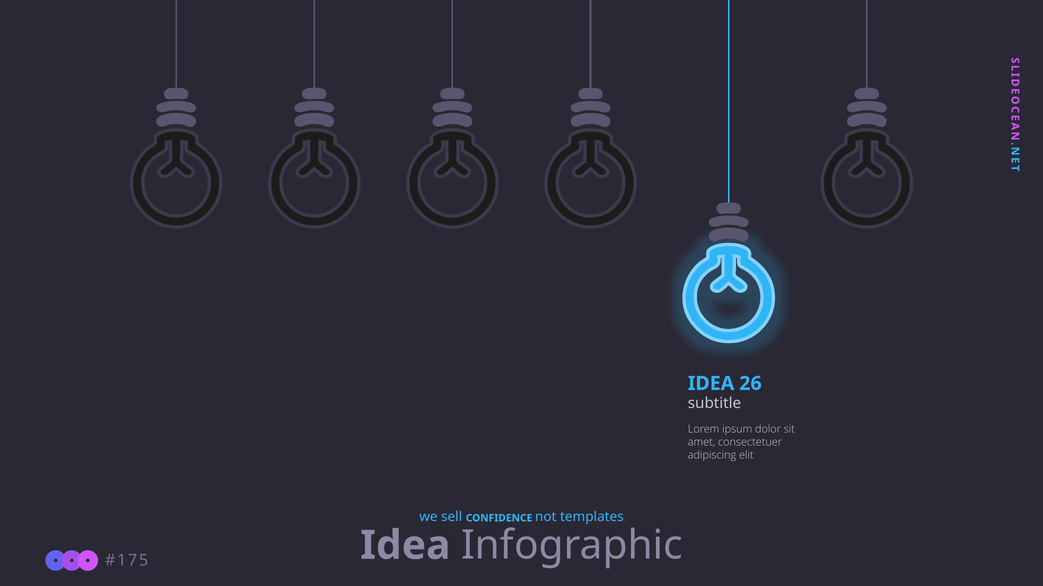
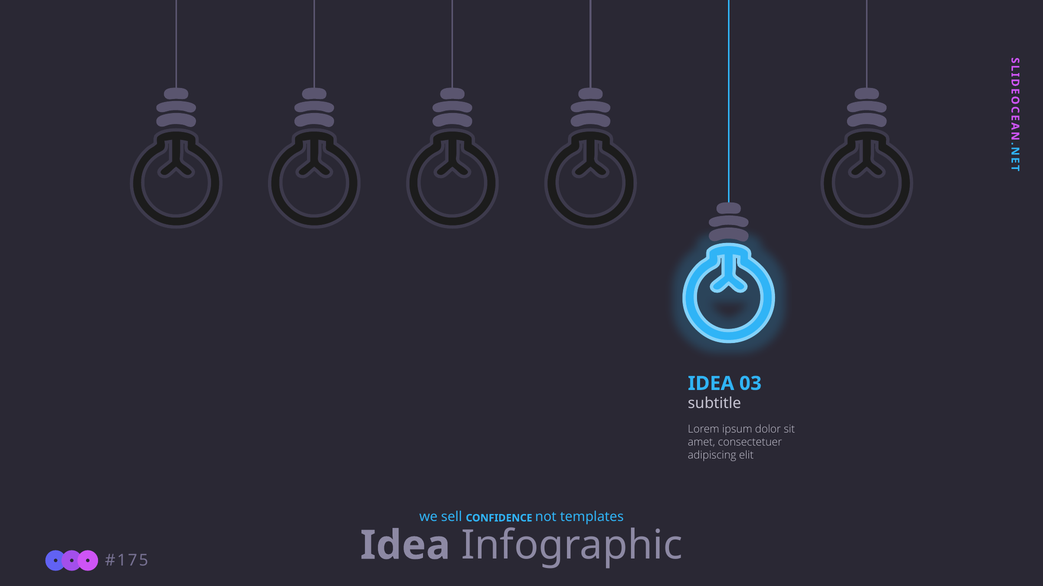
26: 26 -> 03 (750, 384)
